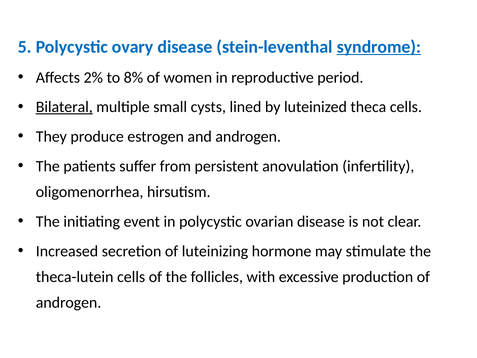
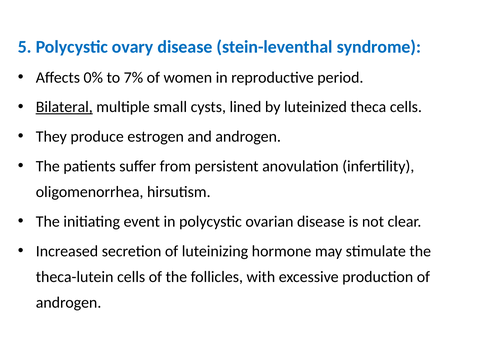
syndrome underline: present -> none (379, 47)
2%: 2% -> 0% (93, 77)
8%: 8% -> 7% (133, 77)
